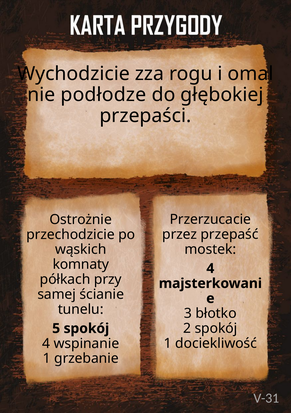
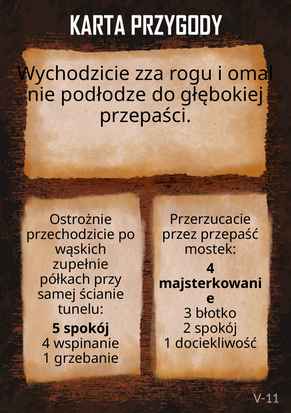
komnaty: komnaty -> zupełnie (81, 265)
V-31: V-31 -> V-11 (266, 398)
